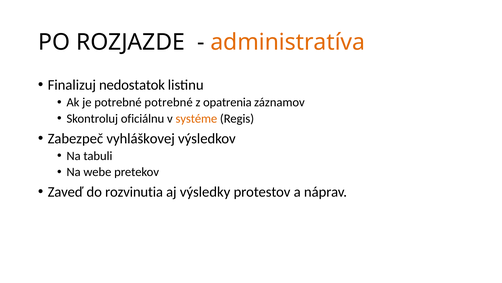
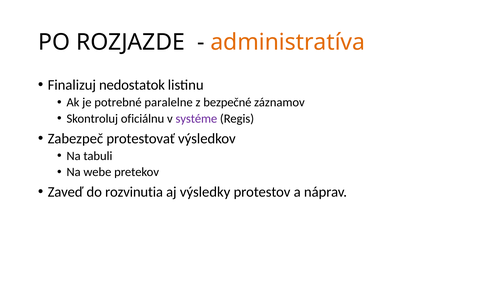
potrebné potrebné: potrebné -> paralelne (169, 102)
opatrenia: opatrenia -> bezpečné (227, 102)
systéme colour: orange -> purple (196, 118)
vyhláškovej: vyhláškovej -> protestovať (141, 138)
